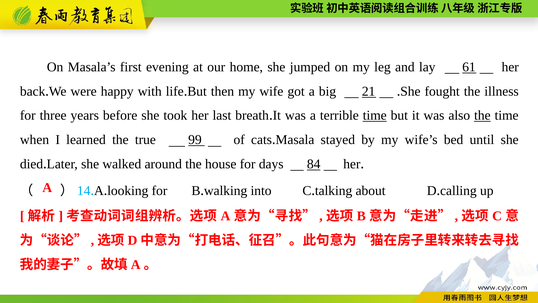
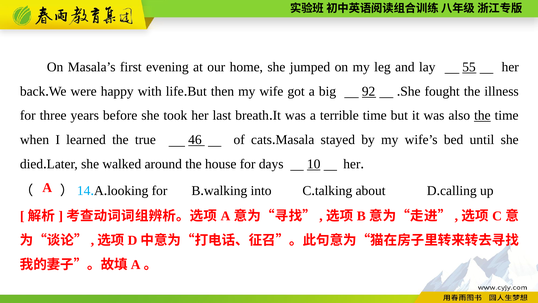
61: 61 -> 55 (469, 67)
21: 21 -> 92 (369, 91)
time underline: present -> none (375, 115)
99: 99 -> 46 (195, 140)
84: 84 -> 10 (314, 164)
